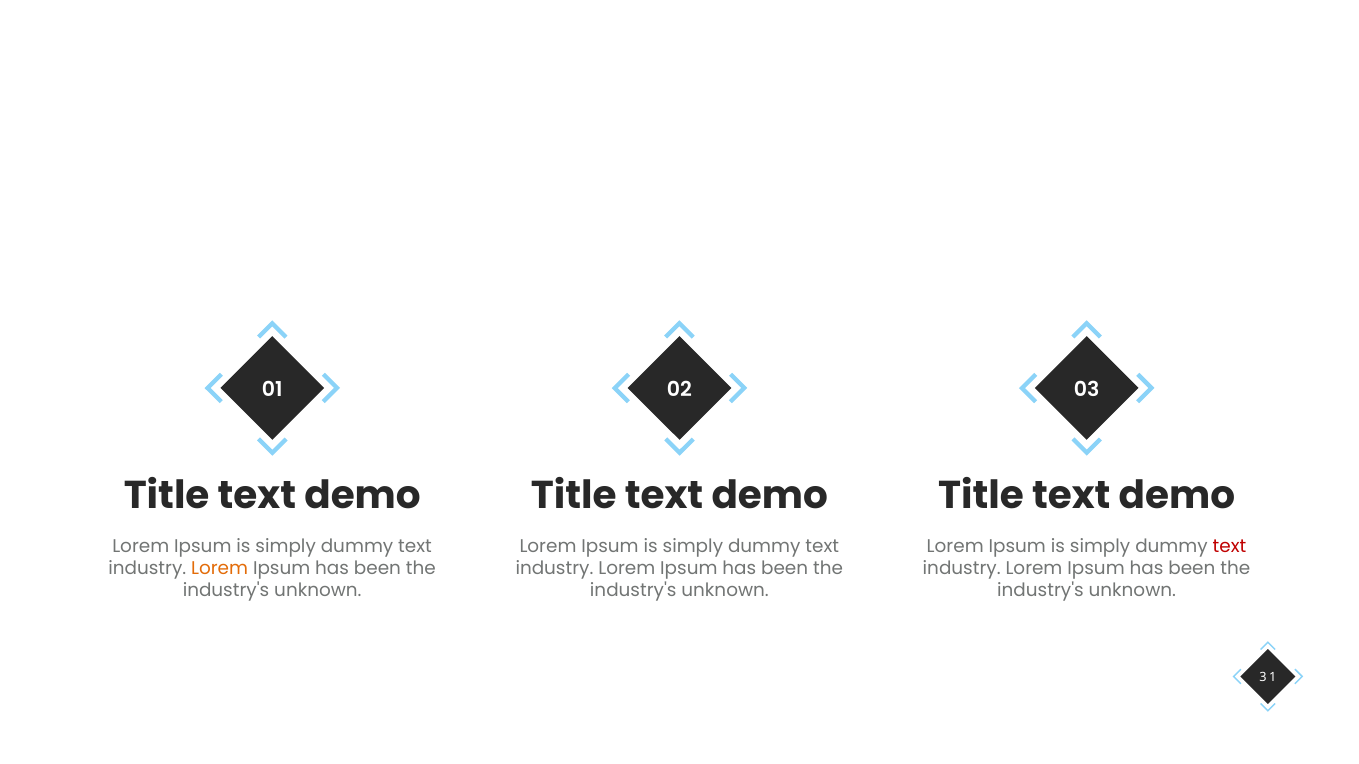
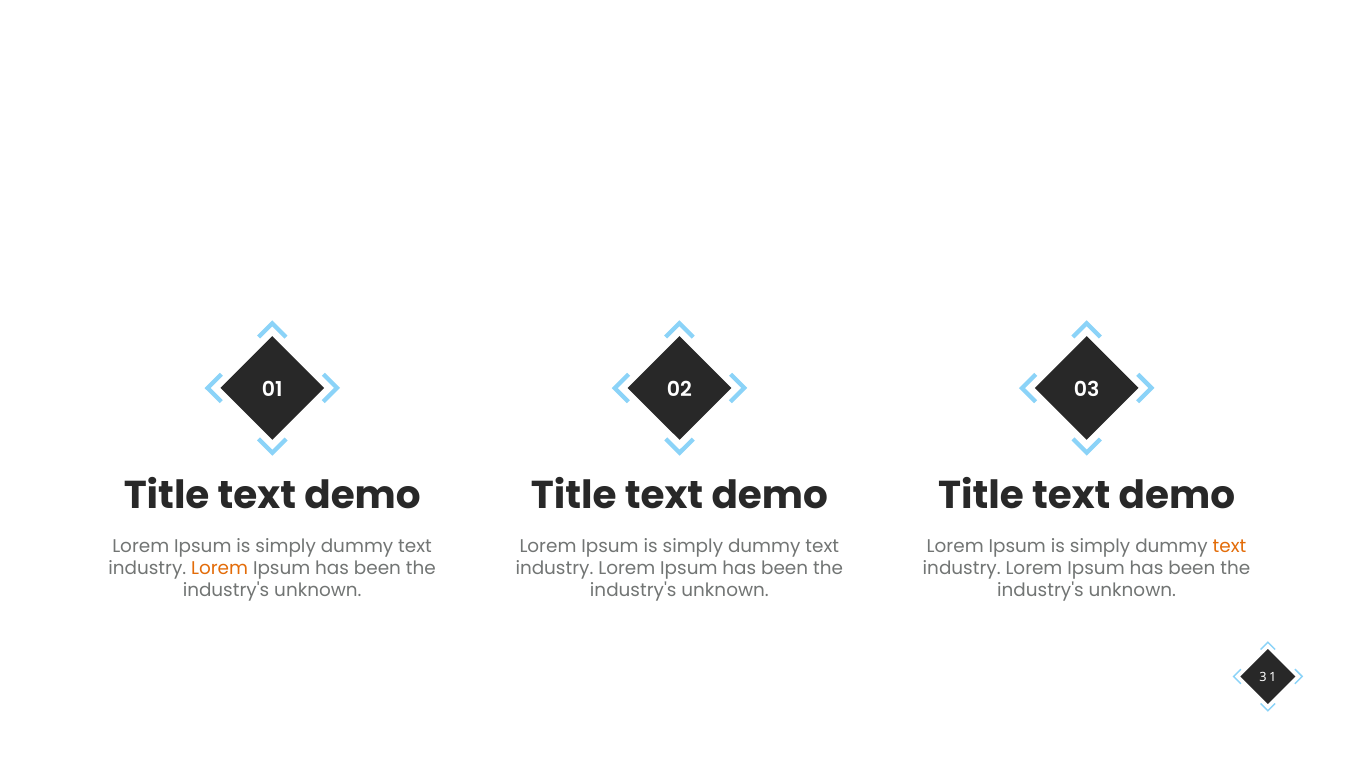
text colour: red -> orange (1229, 546)
